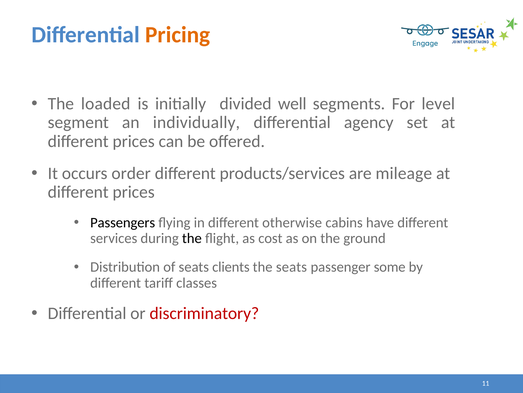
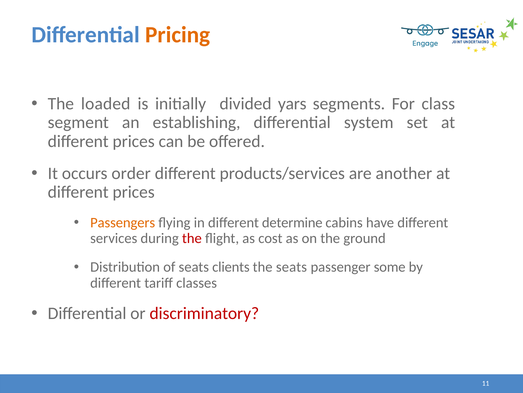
well: well -> yars (292, 103)
level: level -> class (438, 103)
individually: individually -> establishing (197, 122)
agency: agency -> system (369, 122)
mileage: mileage -> another (404, 173)
Passengers colour: black -> orange (123, 222)
otherwise: otherwise -> determine (292, 222)
the colour: black -> red (192, 238)
